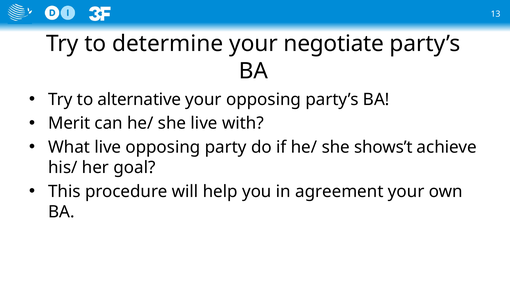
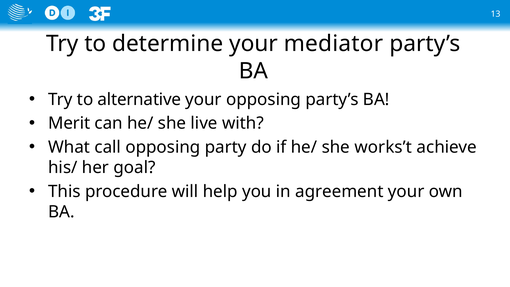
negotiate: negotiate -> mediator (334, 44)
What live: live -> call (108, 147)
shows’t: shows’t -> works’t (383, 147)
